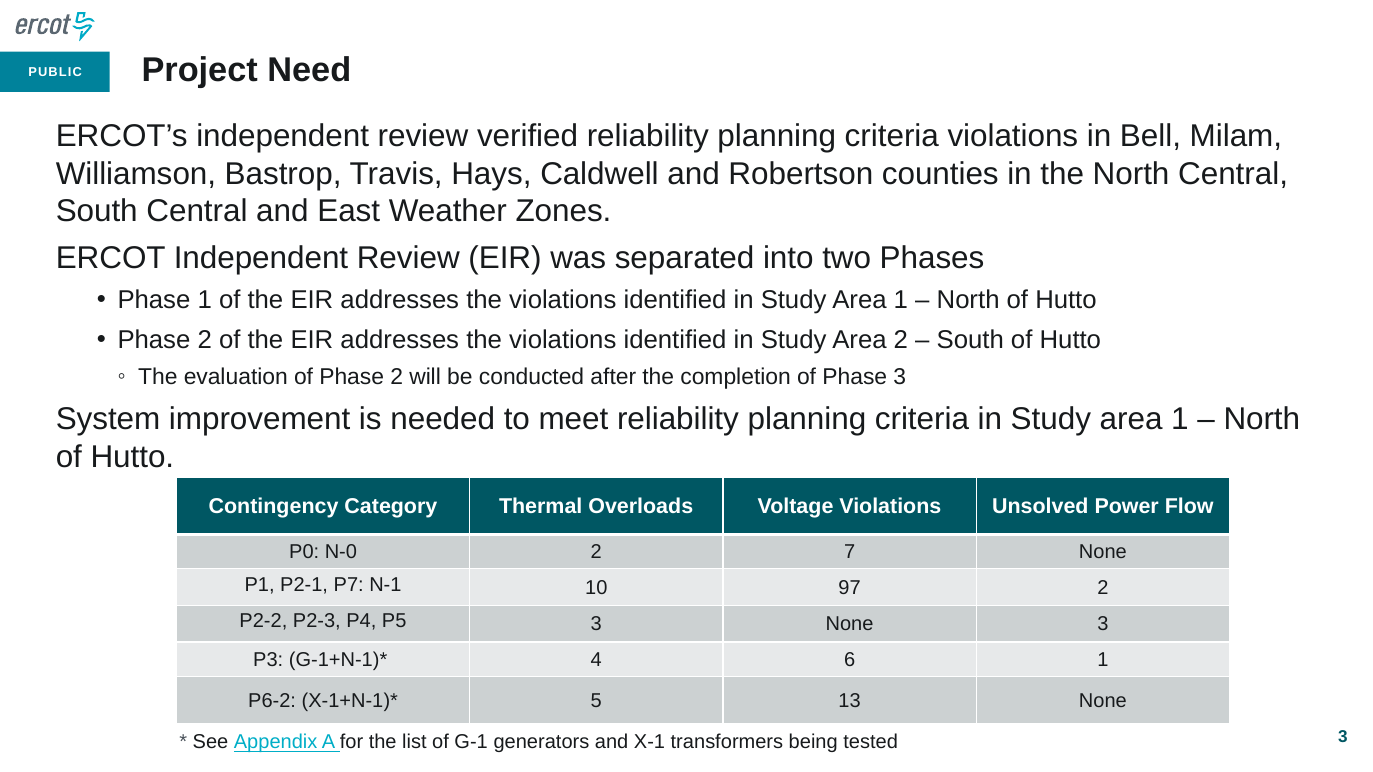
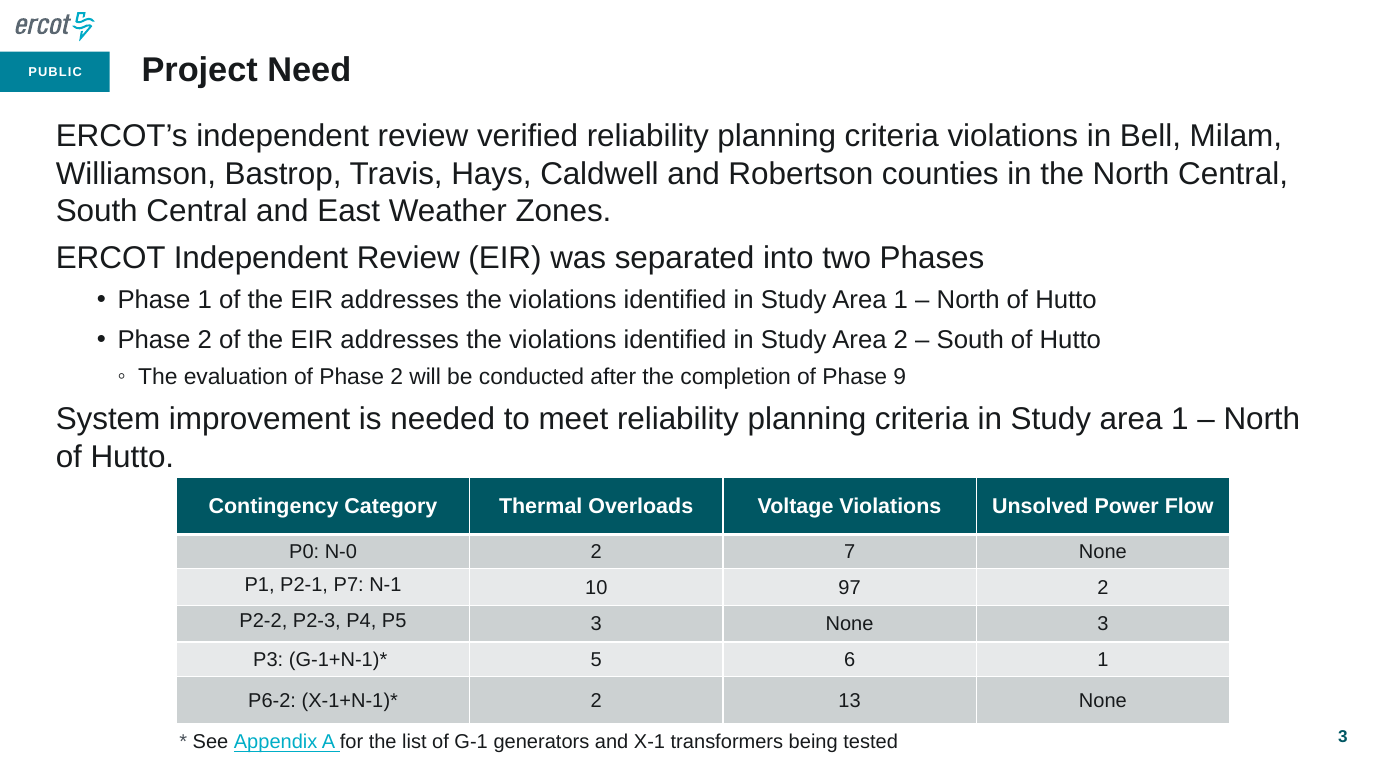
Phase 3: 3 -> 9 (900, 378)
4: 4 -> 5 (596, 660)
5: 5 -> 2 (596, 701)
